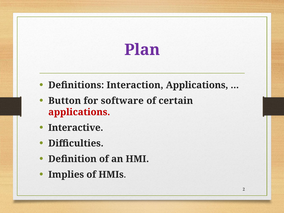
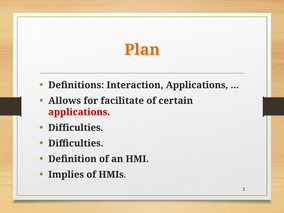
Plan colour: purple -> orange (142, 50)
Button: Button -> Allows (65, 101)
software: software -> facilitate (122, 101)
Interactive: Interactive -> Difficulties (76, 128)
